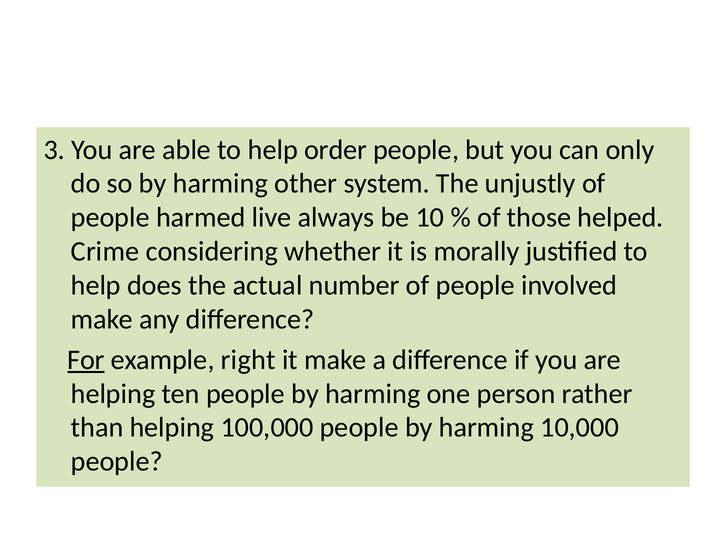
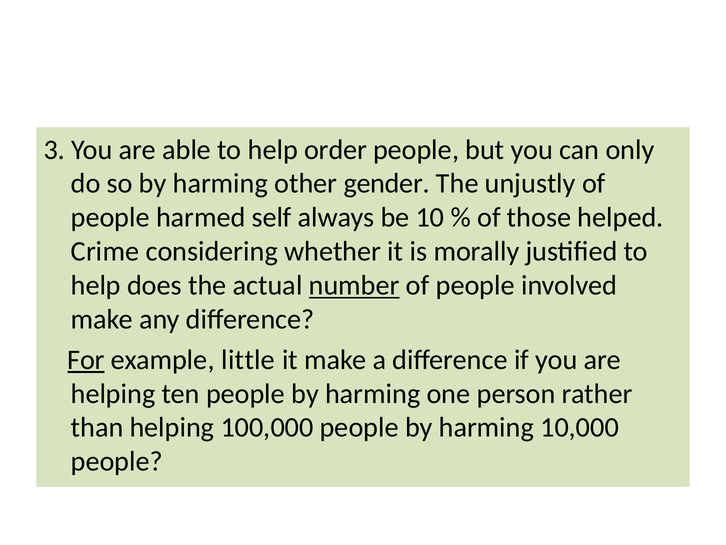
system: system -> gender (387, 183)
live: live -> self (272, 217)
number underline: none -> present (354, 285)
right: right -> little (248, 359)
